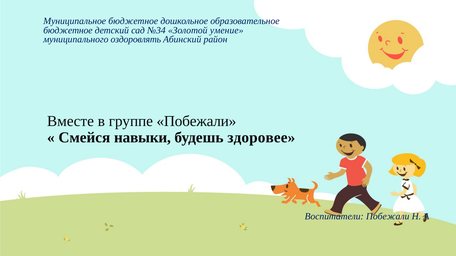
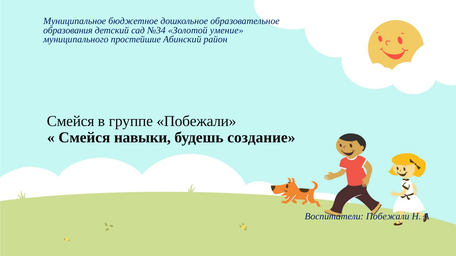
бюджетное: бюджетное -> образования (68, 30)
оздоровлять: оздоровлять -> простейшие (136, 39)
Вместе: Вместе -> Смейся (71, 121)
здоровее: здоровее -> создание (261, 138)
